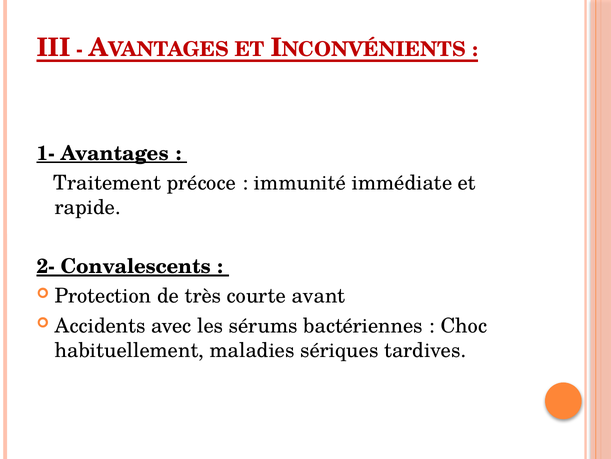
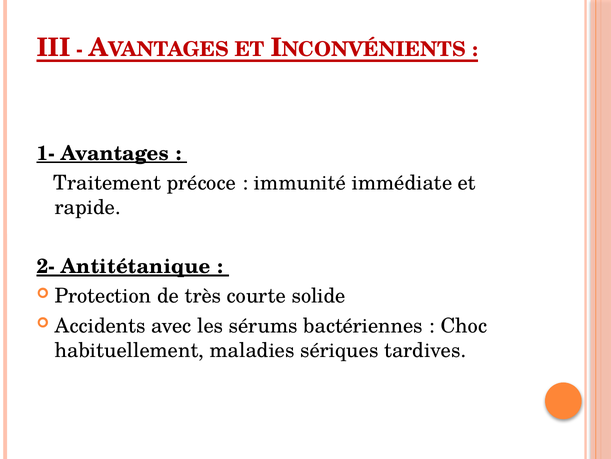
Convalescents: Convalescents -> Antitétanique (136, 266)
avant: avant -> solide (319, 296)
